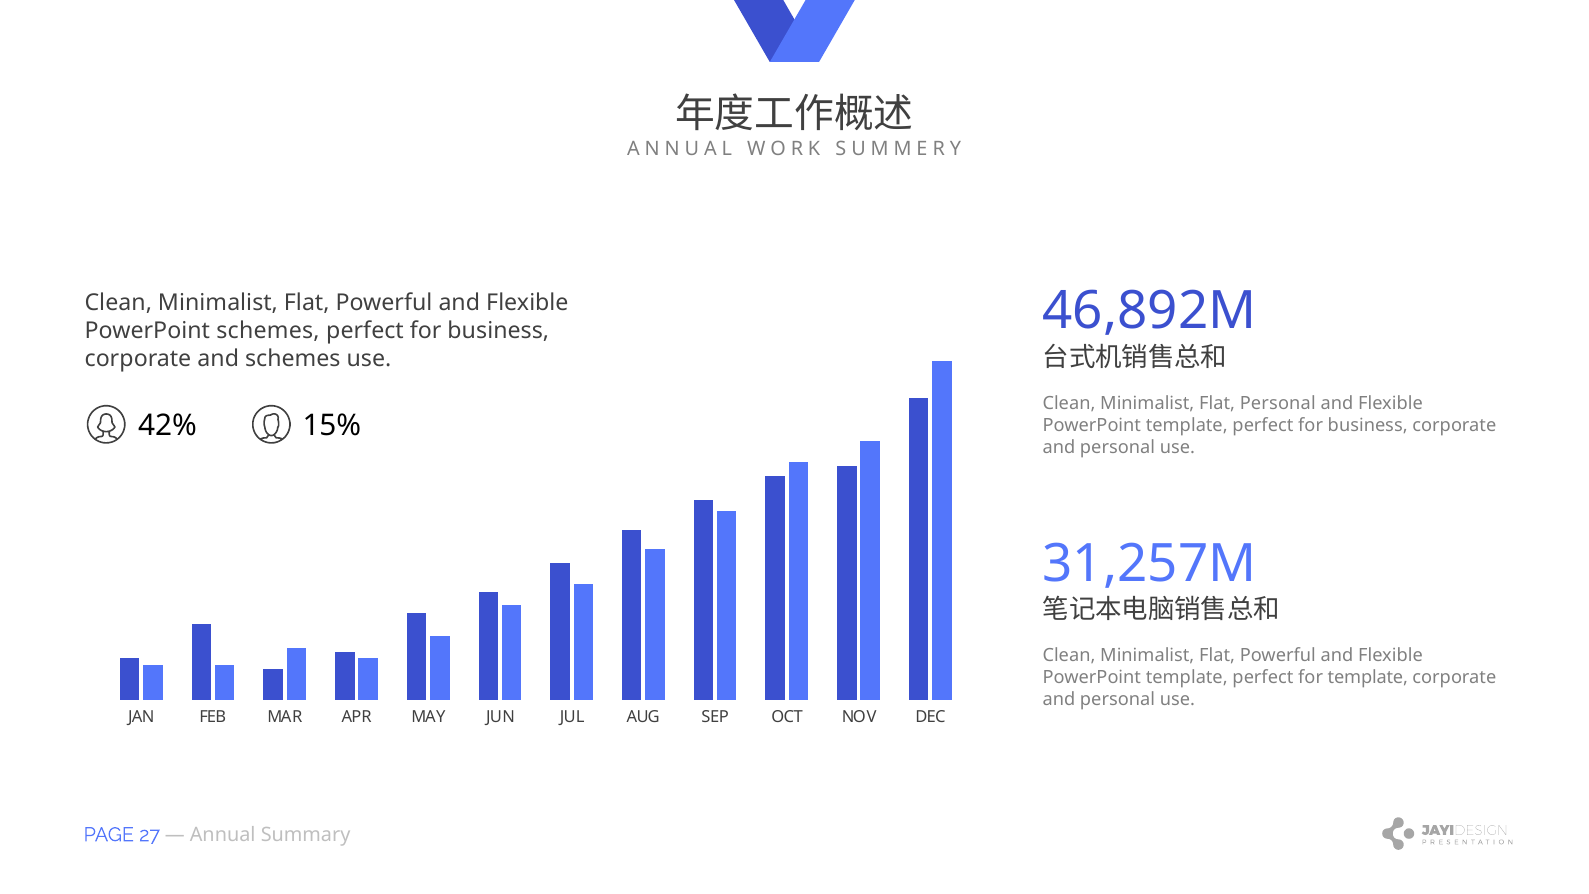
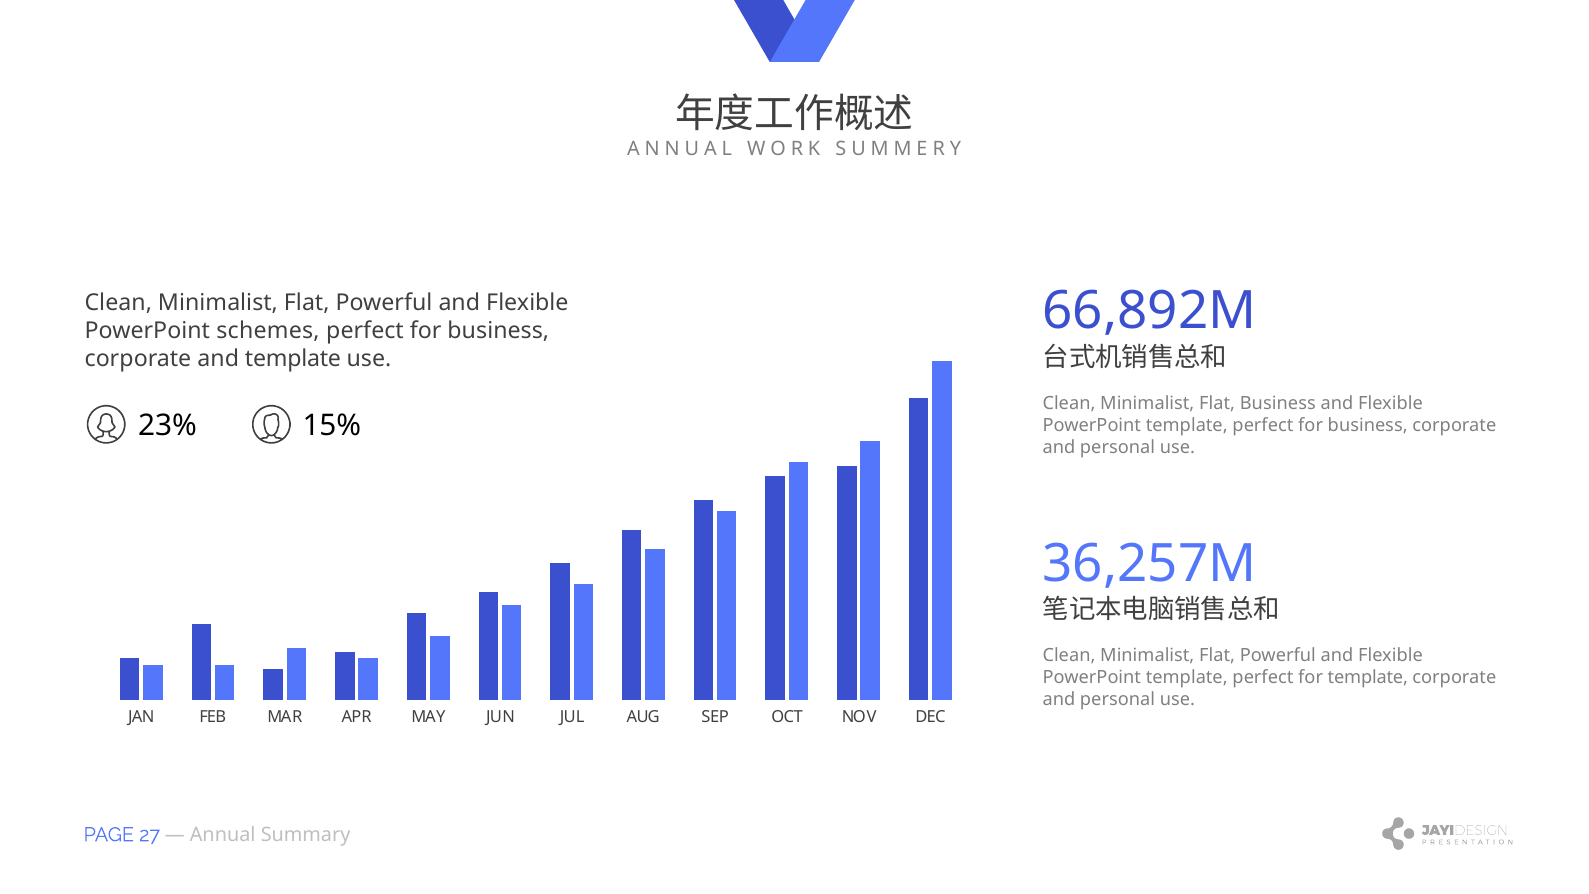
46,892M: 46,892M -> 66,892M (1149, 311)
and schemes: schemes -> template (293, 359)
Flat Personal: Personal -> Business (1278, 403)
42%: 42% -> 23% (168, 425)
31,257M: 31,257M -> 36,257M (1149, 564)
